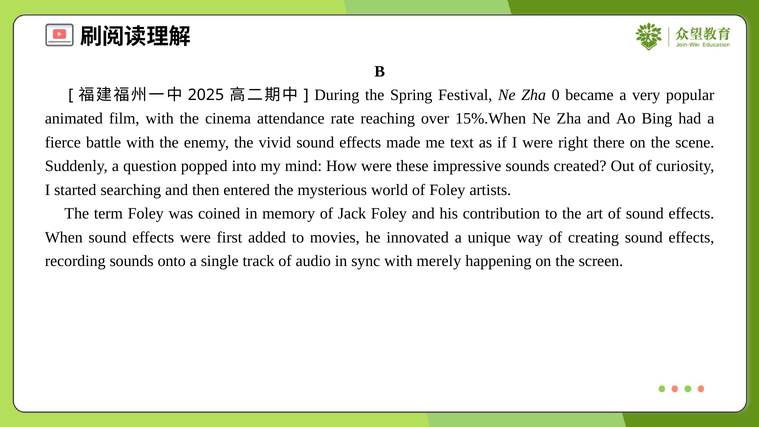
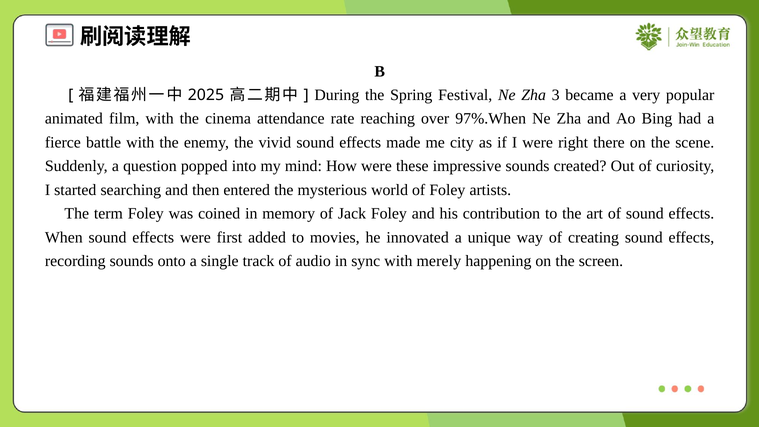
0: 0 -> 3 (556, 95)
15%.When: 15%.When -> 97%.When (491, 119)
text: text -> city (462, 142)
